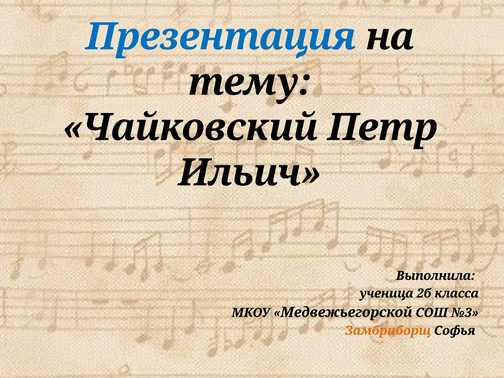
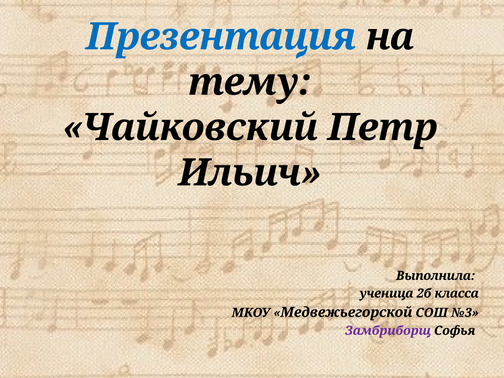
Замбриборщ colour: orange -> purple (388, 331)
